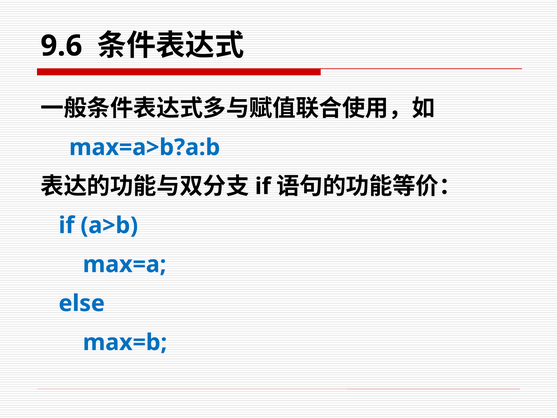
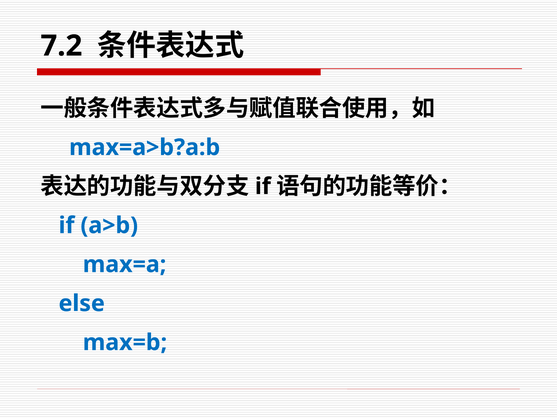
9.6: 9.6 -> 7.2 (61, 46)
